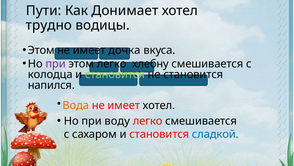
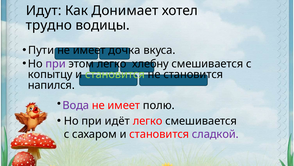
Пути: Пути -> Идут (44, 11)
Этом: Этом -> Пути (41, 50)
колодца: колодца -> копытцу (50, 74)
Вода colour: orange -> purple (76, 105)
имеет хотел: хотел -> полю (159, 105)
воду: воду -> идёт (117, 121)
сладкой colour: blue -> purple (215, 134)
